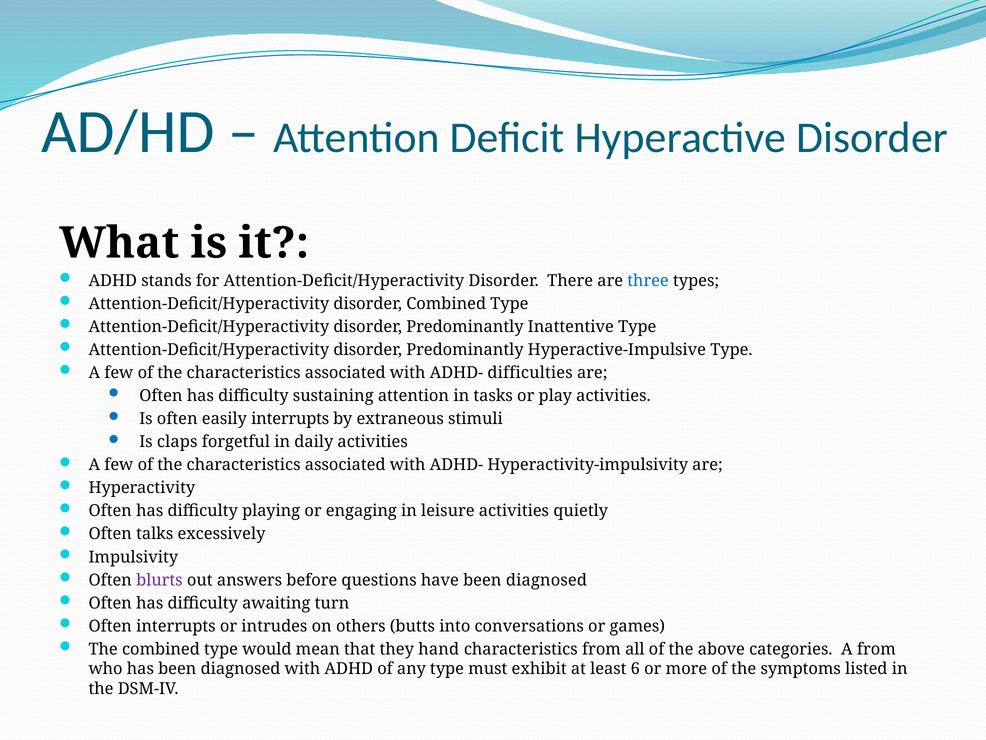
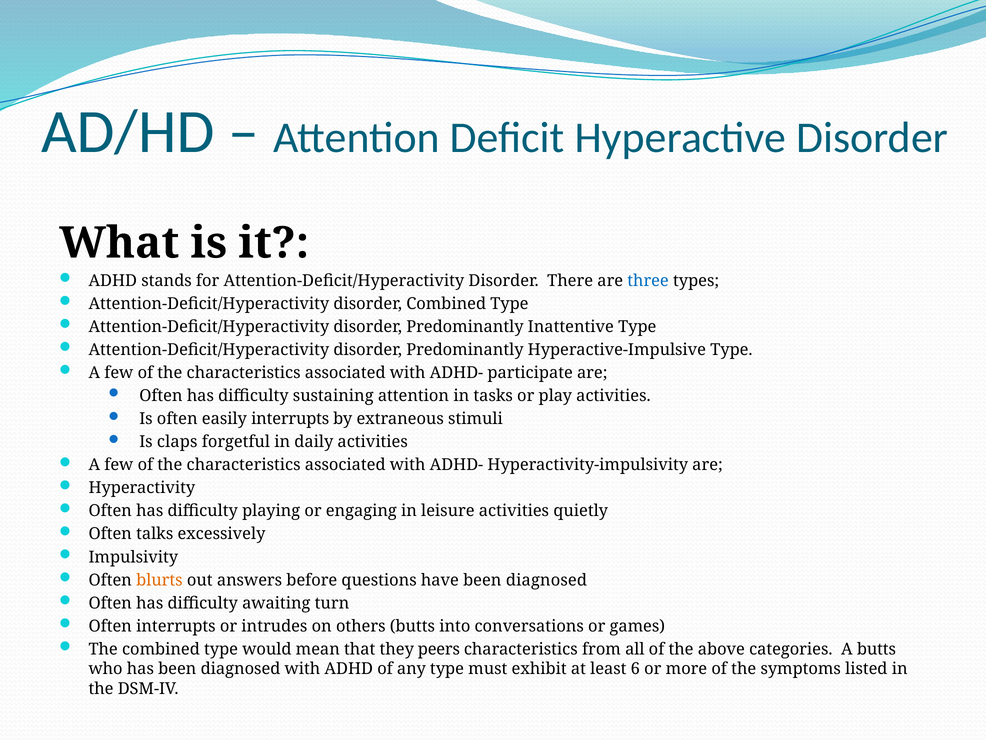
difficulties: difficulties -> participate (530, 373)
blurts colour: purple -> orange (159, 580)
hand: hand -> peers (439, 649)
A from: from -> butts (876, 649)
